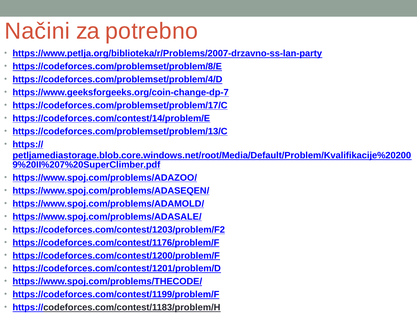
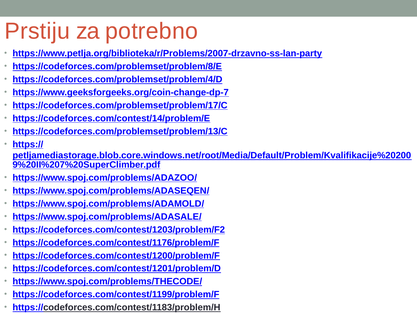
Načini: Načini -> Prstiju (37, 31)
